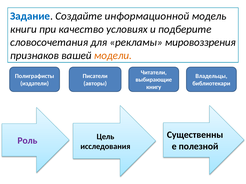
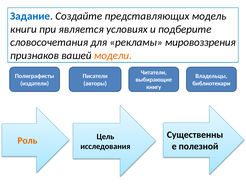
информационной: информационной -> представляющих (147, 16)
качество: качество -> является (81, 29)
Роль colour: purple -> orange (27, 141)
